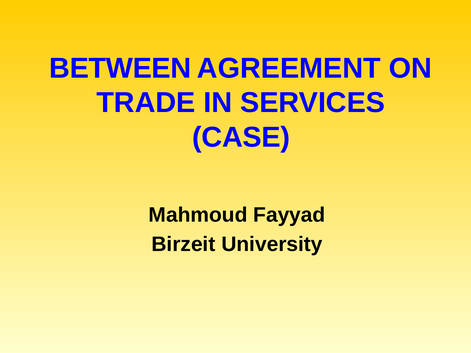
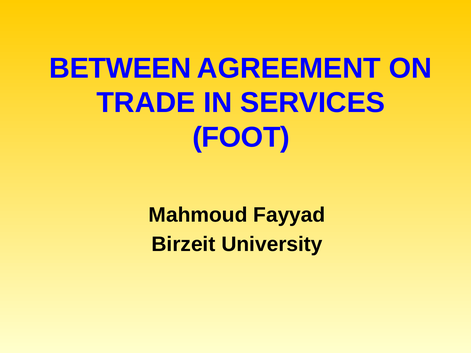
CASE: CASE -> FOOT (241, 137)
